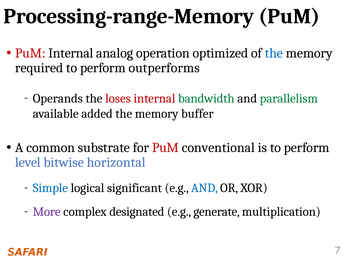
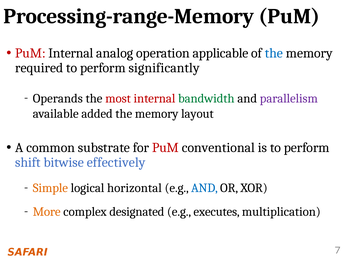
optimized: optimized -> applicable (221, 53)
outperforms: outperforms -> significantly (164, 68)
loses: loses -> most (118, 99)
parallelism colour: green -> purple (289, 99)
buffer: buffer -> layout (197, 114)
level: level -> shift (28, 162)
horizontal: horizontal -> effectively (116, 162)
Simple colour: blue -> orange (50, 188)
significant: significant -> horizontal (134, 188)
More colour: purple -> orange (47, 212)
generate: generate -> executes (217, 212)
